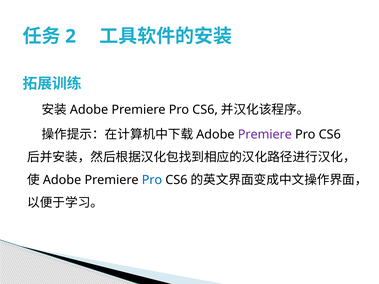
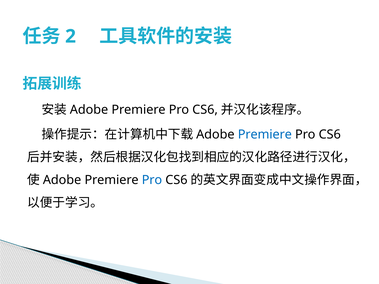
Premiere colour: purple -> blue (265, 135)
